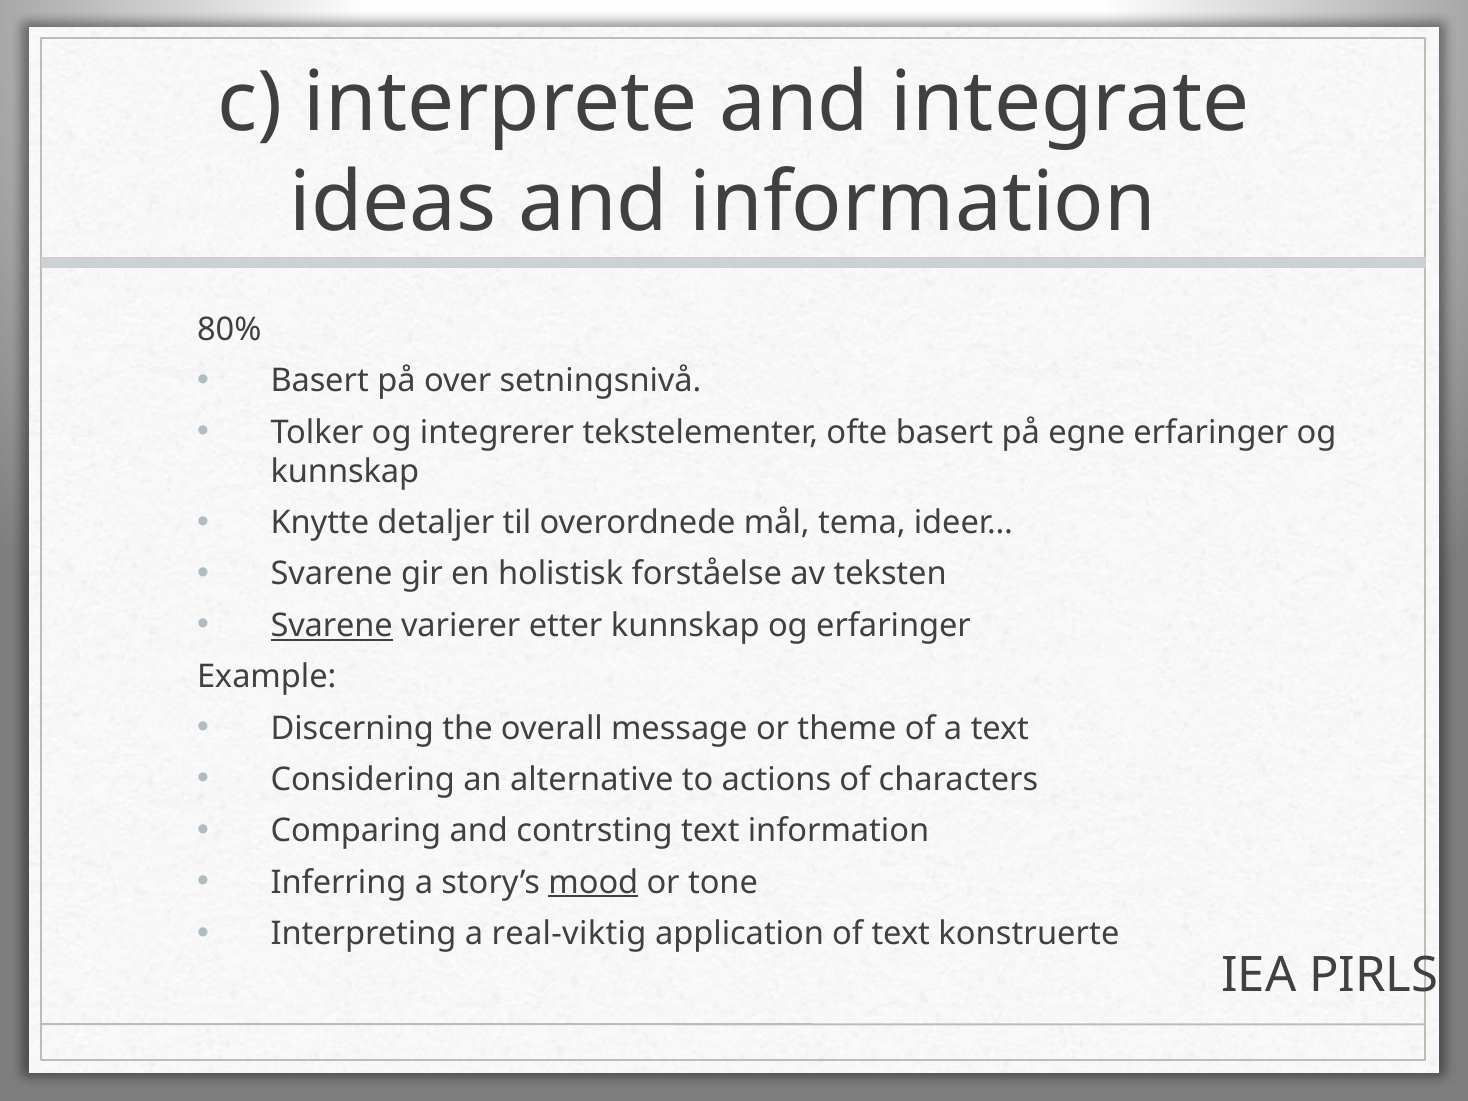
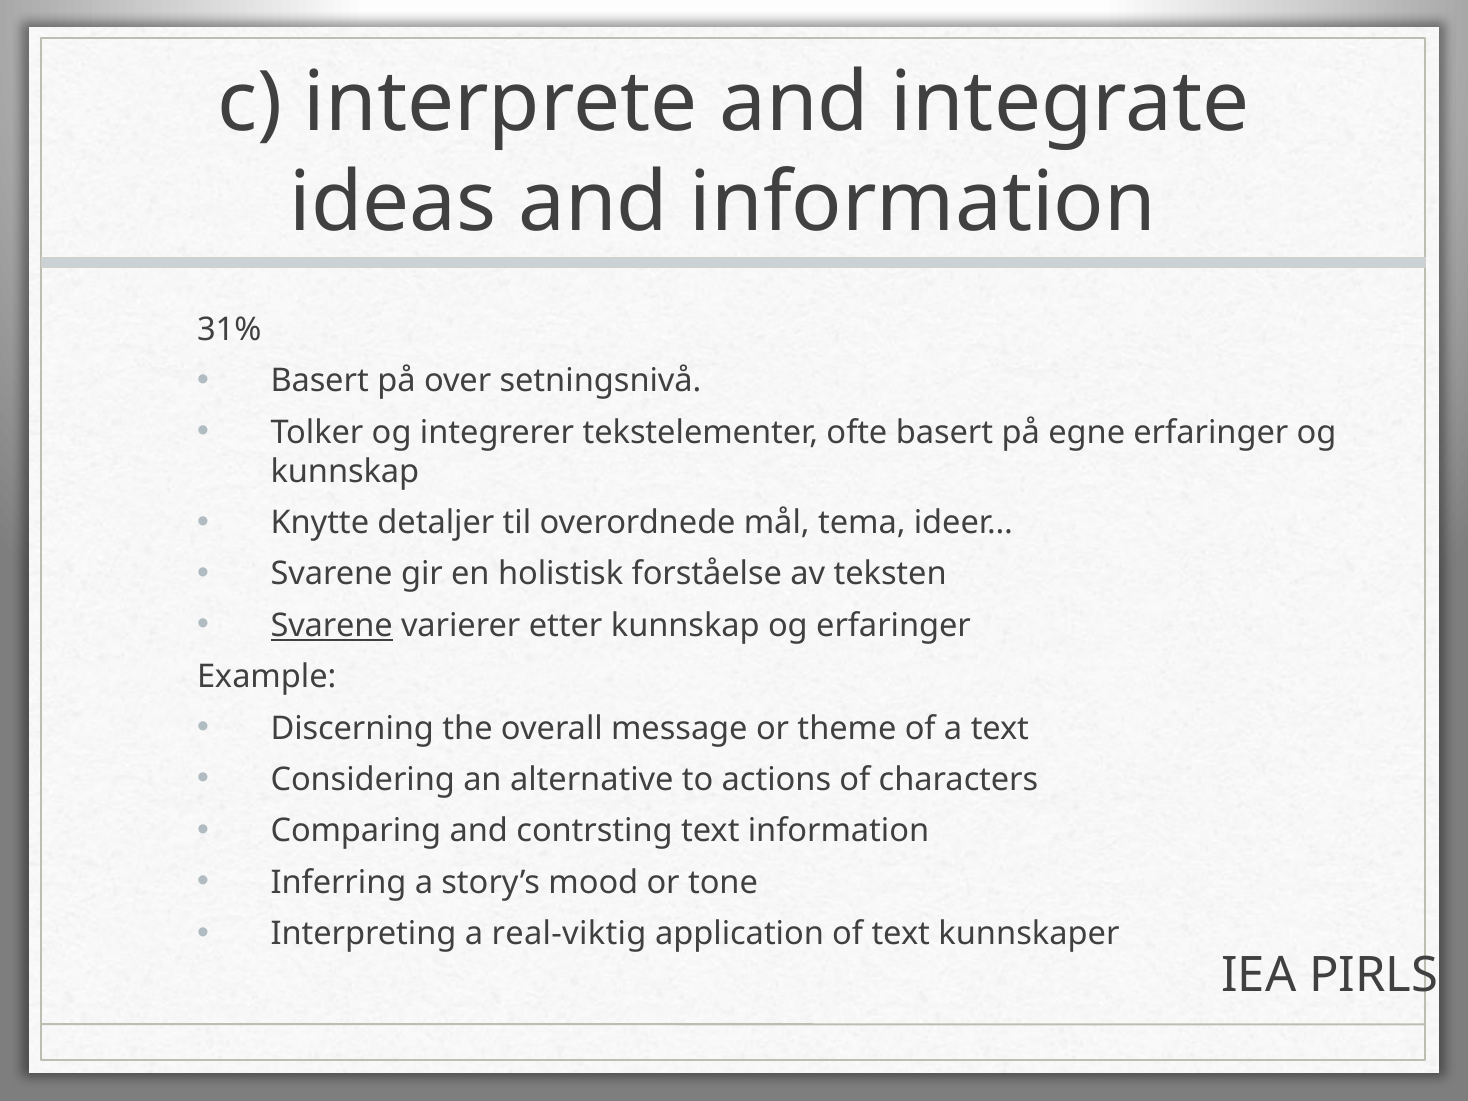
80%: 80% -> 31% (229, 329)
mood underline: present -> none (593, 882)
konstruerte: konstruerte -> kunnskaper (1029, 934)
